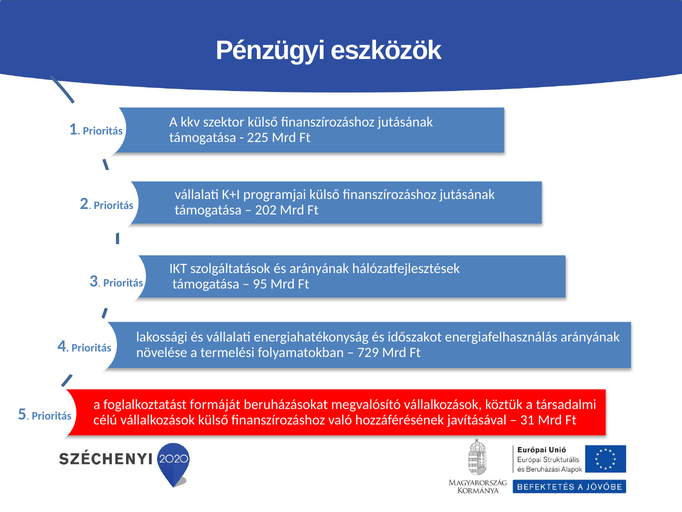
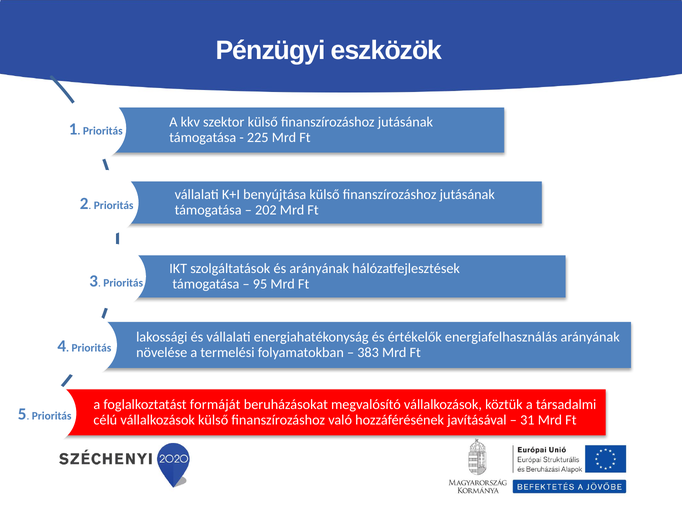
programjai: programjai -> benyújtása (275, 195)
időszakot: időszakot -> értékelők (415, 337)
729: 729 -> 383 (368, 352)
